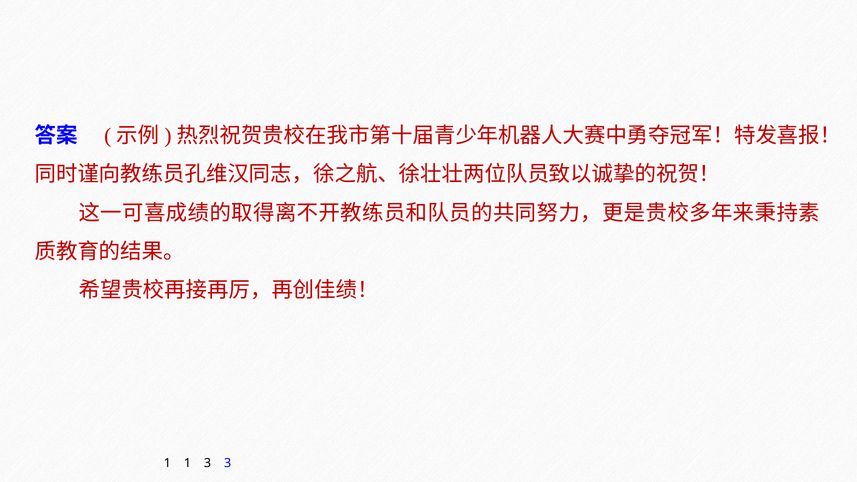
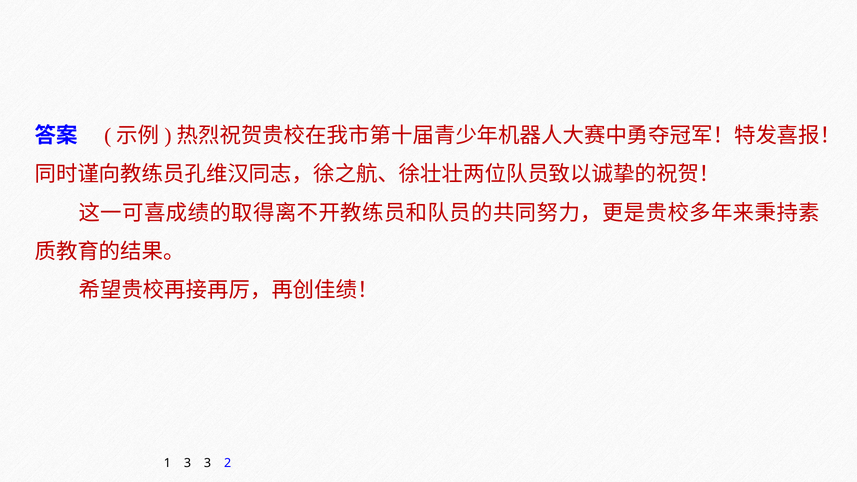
1 1: 1 -> 3 (187, 463)
3 3: 3 -> 2 (228, 463)
